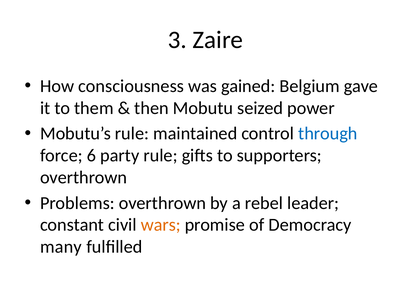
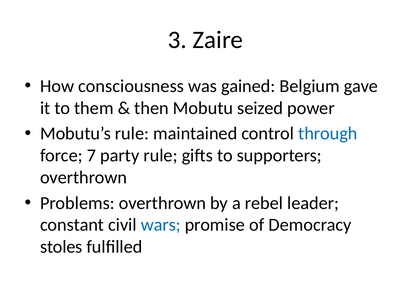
6: 6 -> 7 (91, 156)
wars colour: orange -> blue (161, 225)
many: many -> stoles (61, 247)
